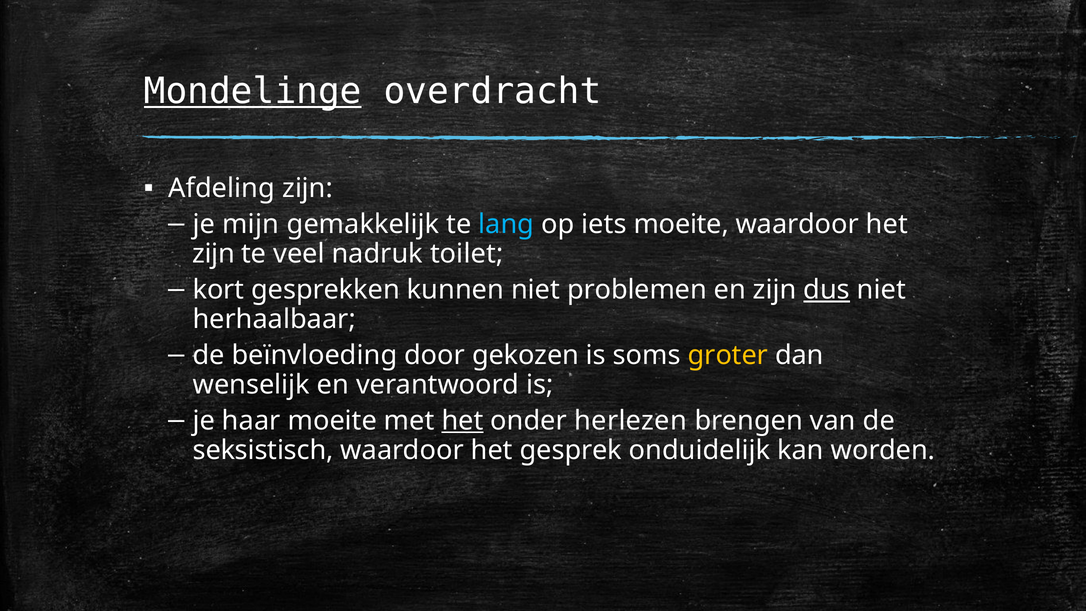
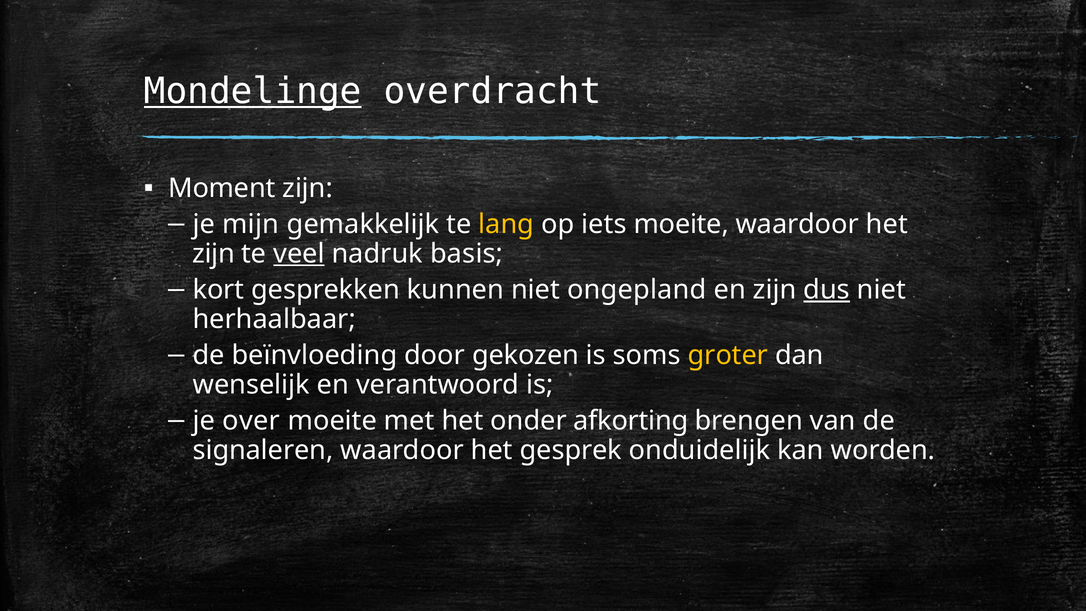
Afdeling: Afdeling -> Moment (222, 188)
lang colour: light blue -> yellow (506, 224)
veel underline: none -> present (299, 254)
toilet: toilet -> basis (467, 254)
problemen: problemen -> ongepland (637, 290)
haar: haar -> over (251, 421)
het underline: present -> none (462, 421)
herlezen: herlezen -> afkorting (631, 421)
seksistisch: seksistisch -> signaleren (263, 450)
